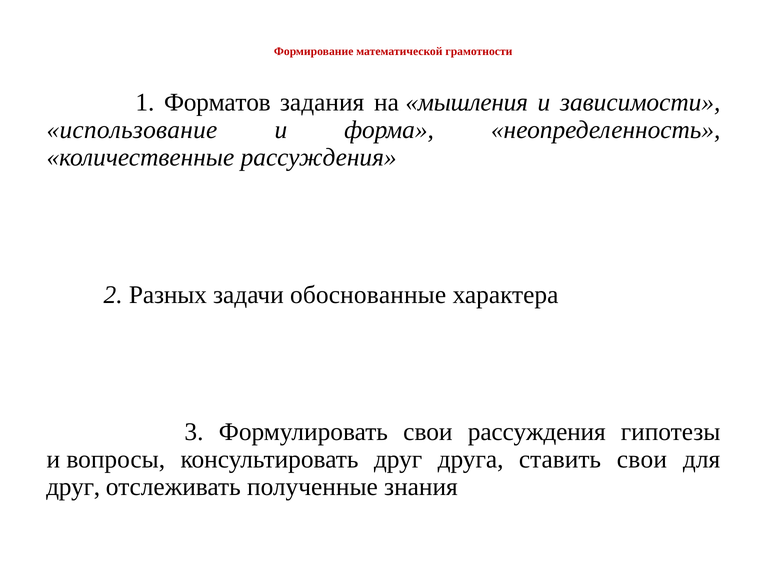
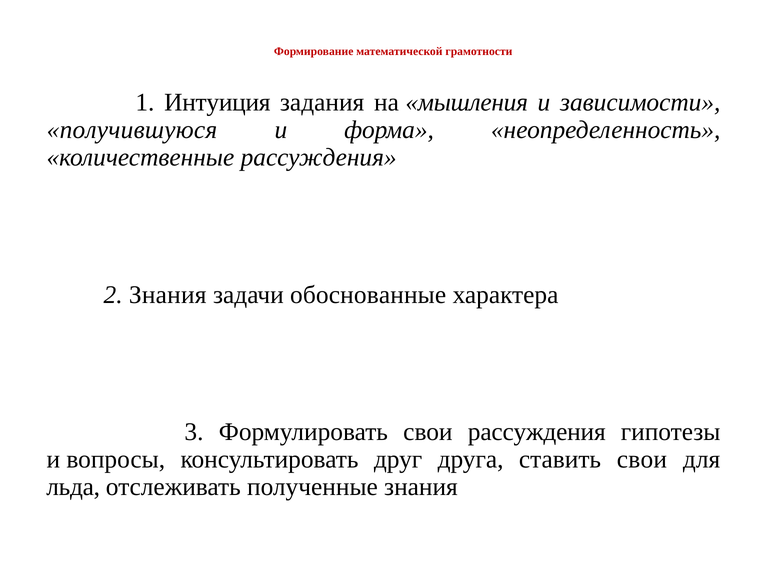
Форматов: Форматов -> Интуиция (217, 102)
использование: использование -> получившуюся (132, 130)
2 Разных: Разных -> Знания (168, 295)
друг: друг -> льда (73, 487)
